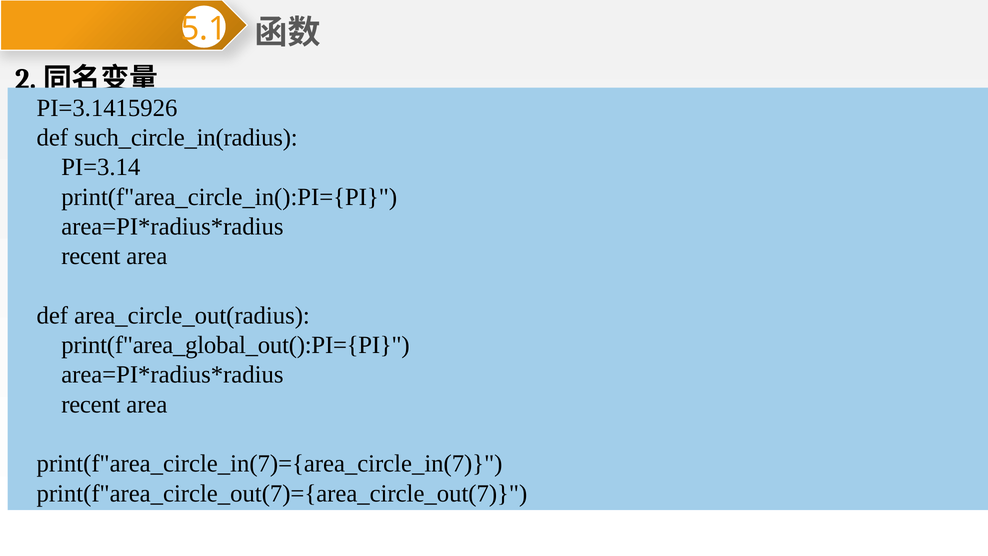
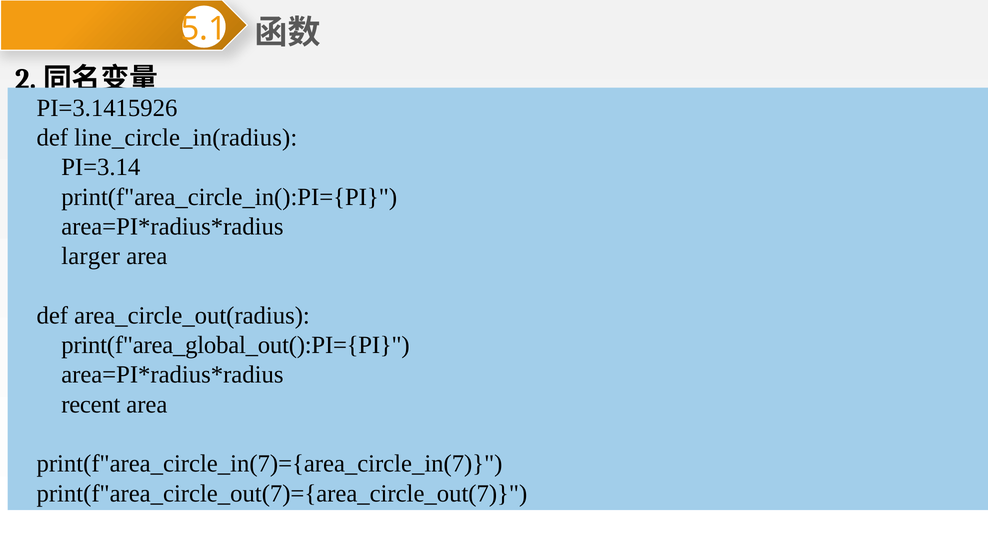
such_circle_in(radius: such_circle_in(radius -> line_circle_in(radius (186, 138)
recent: recent -> larger (91, 256)
